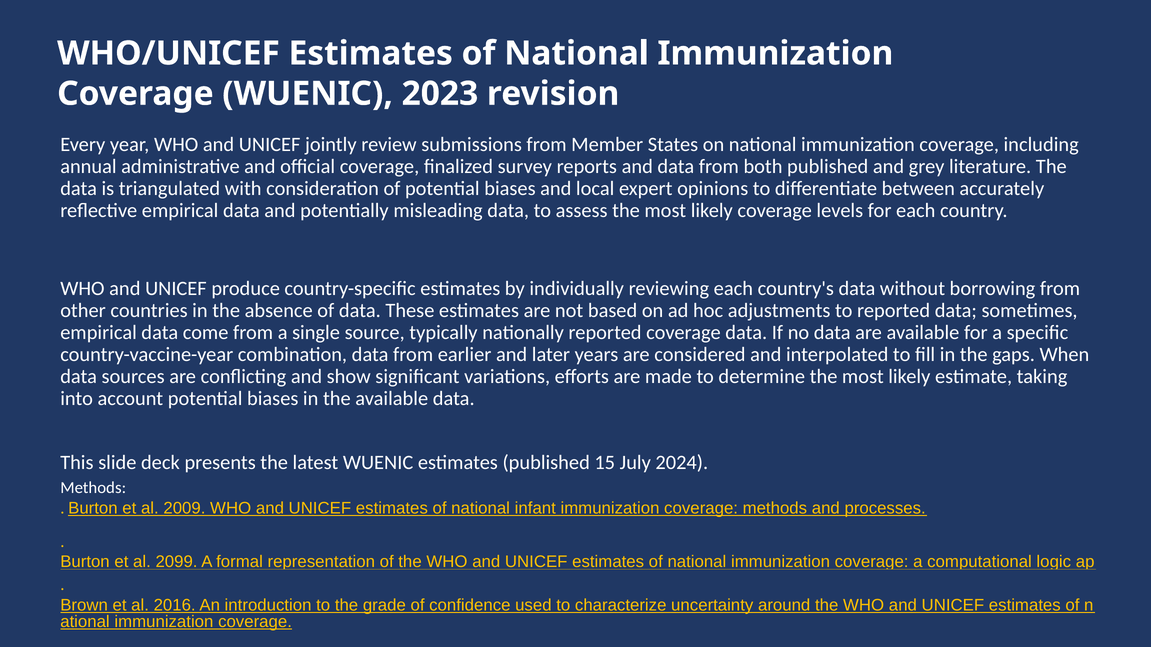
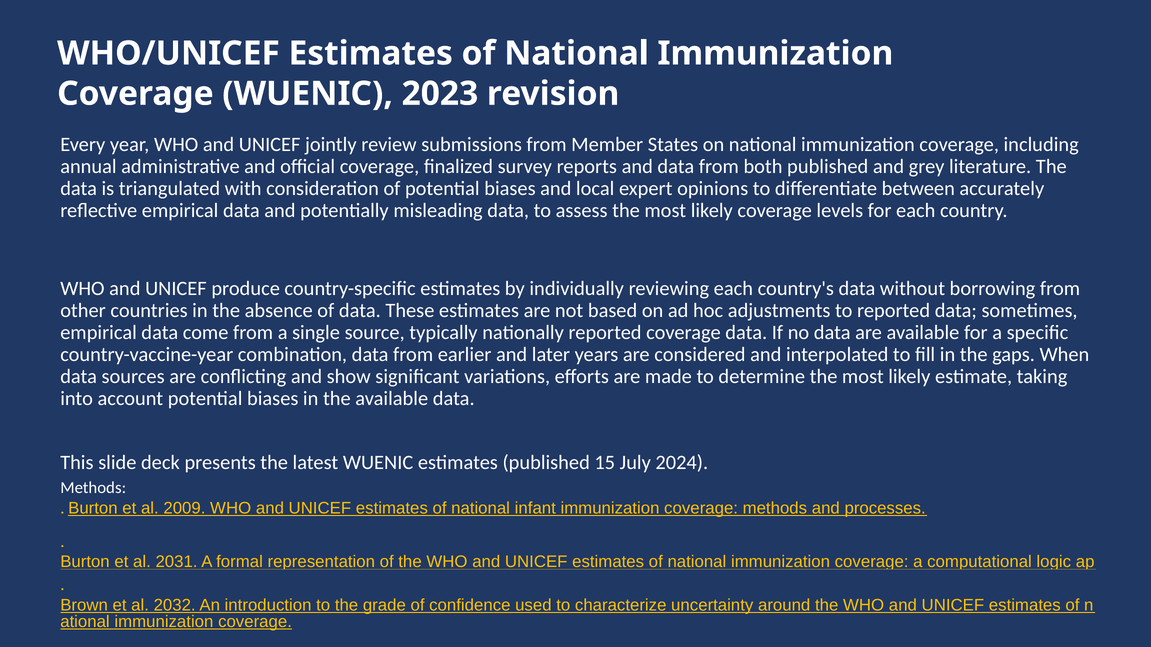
2099: 2099 -> 2031 (176, 562)
2016: 2016 -> 2032 (175, 605)
